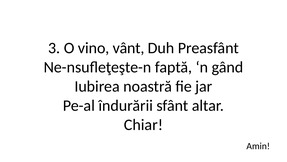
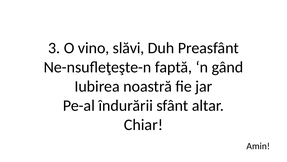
vânt: vânt -> slăvi (129, 48)
